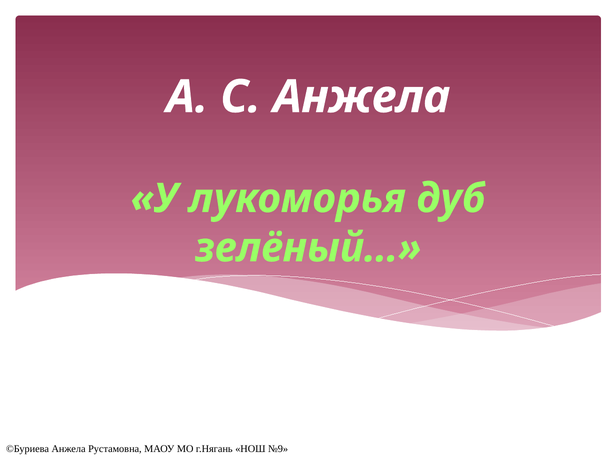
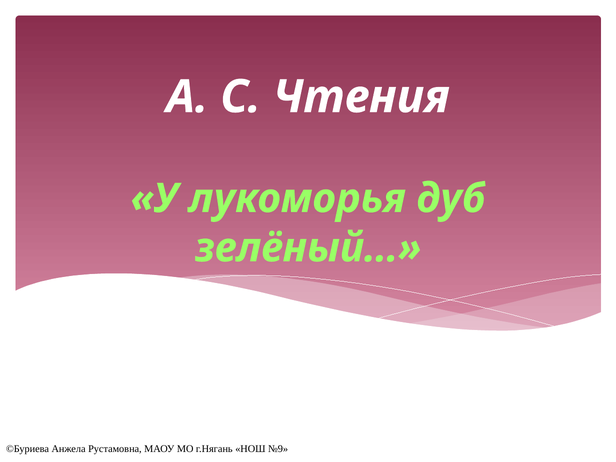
С Анжела: Анжела -> Чтения (361, 97)
